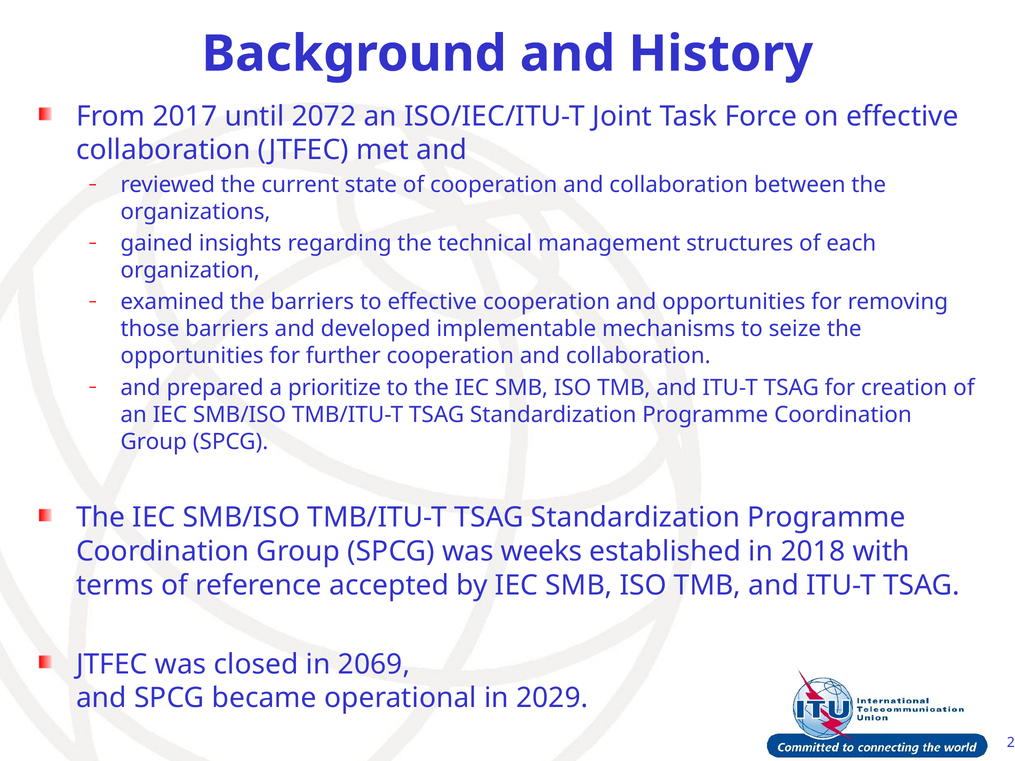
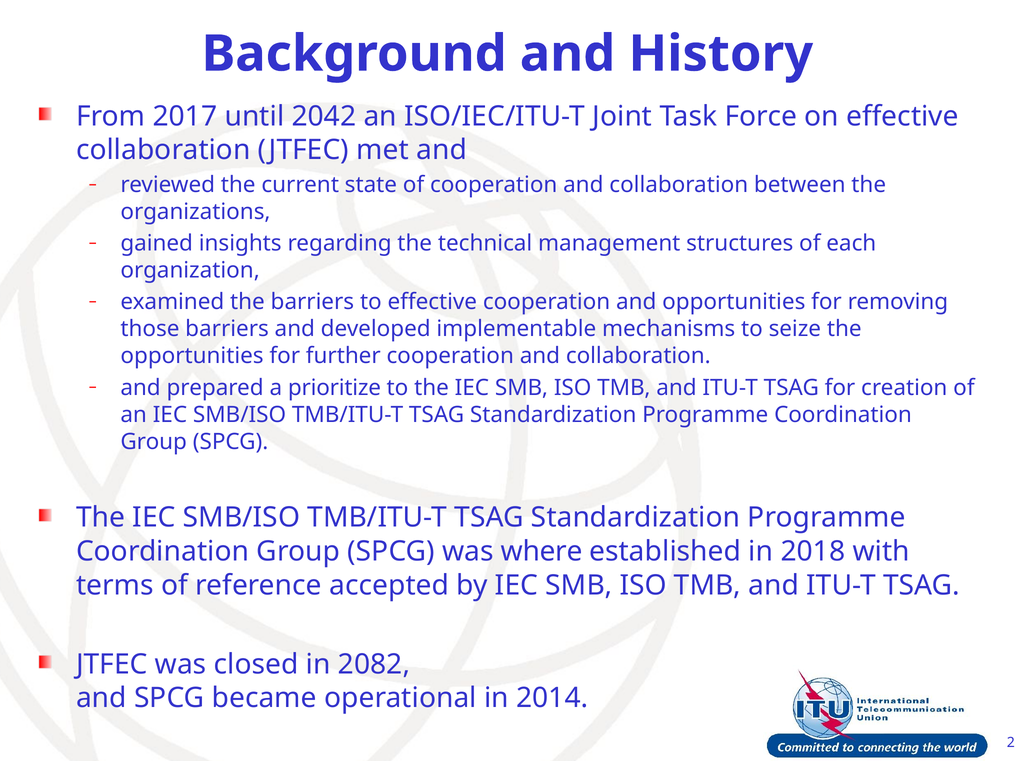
2072: 2072 -> 2042 (324, 116)
weeks: weeks -> where (542, 552)
2069: 2069 -> 2082 (374, 664)
2029: 2029 -> 2014 (552, 698)
